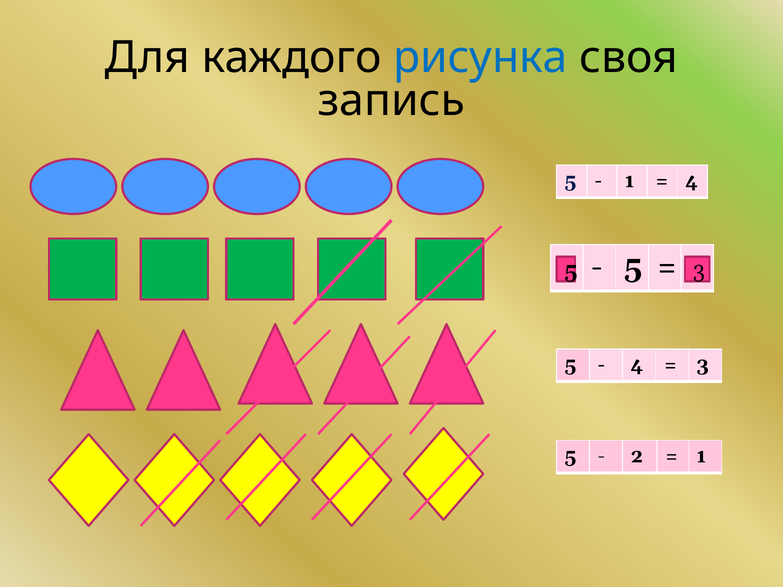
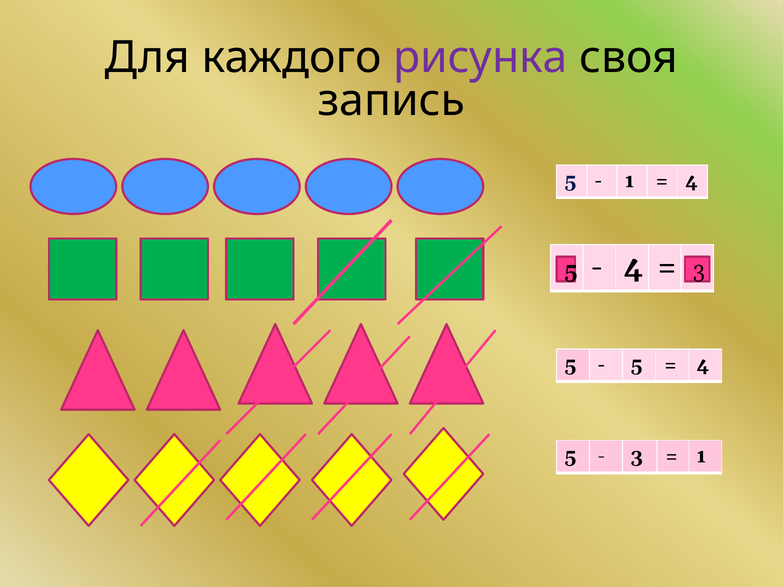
рисунка colour: blue -> purple (480, 58)
5: 5 -> 4 (633, 267)
4: 4 -> 5 (637, 365)
3: 3 -> 4 (703, 365)
2: 2 -> 3 (637, 456)
